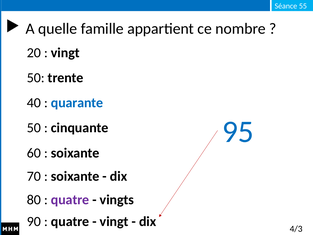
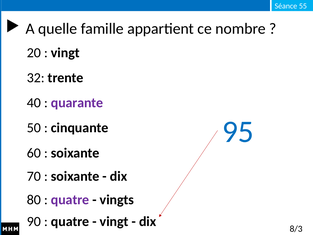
50: 50 -> 32 (36, 78)
quarante colour: blue -> purple (77, 103)
4/3: 4/3 -> 8/3 (296, 229)
